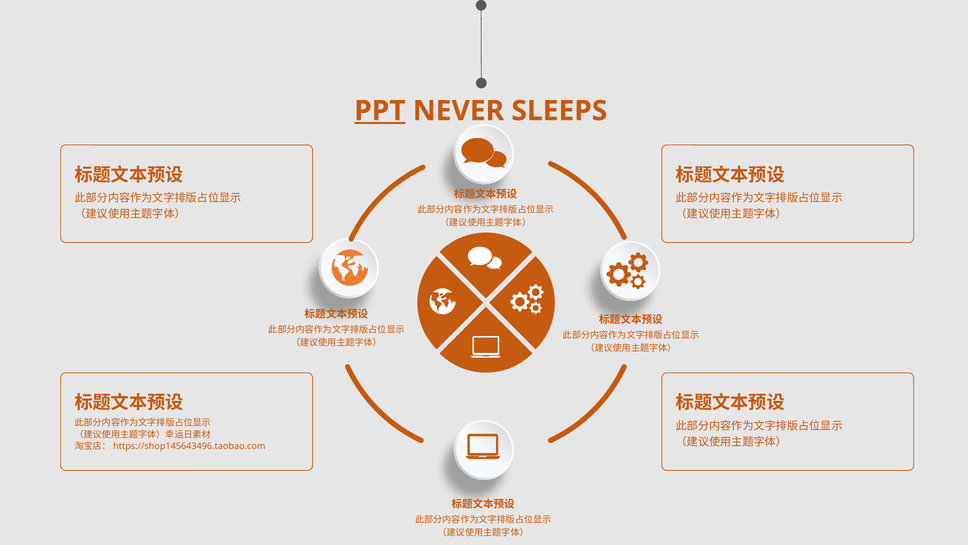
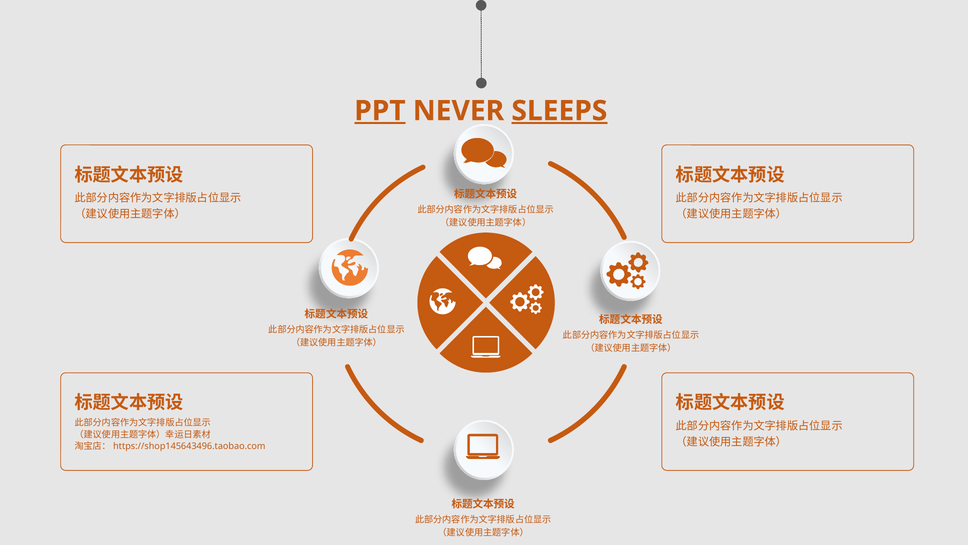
SLEEPS underline: none -> present (559, 111)
